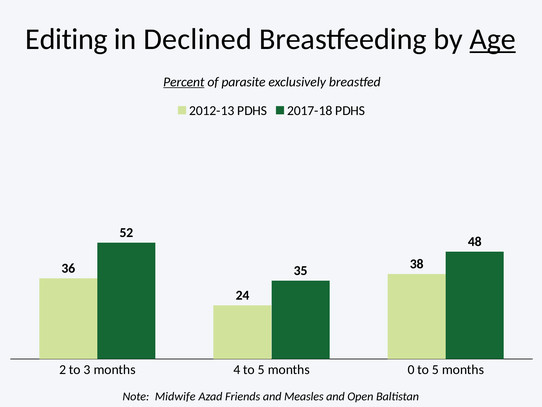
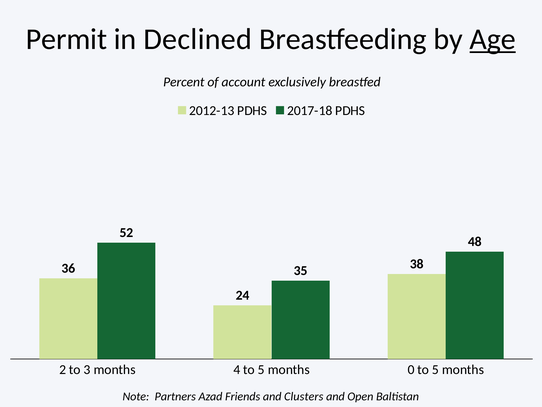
Editing: Editing -> Permit (66, 39)
Percent underline: present -> none (184, 82)
parasite: parasite -> account (243, 82)
Midwife: Midwife -> Partners (175, 396)
Measles: Measles -> Clusters (304, 396)
